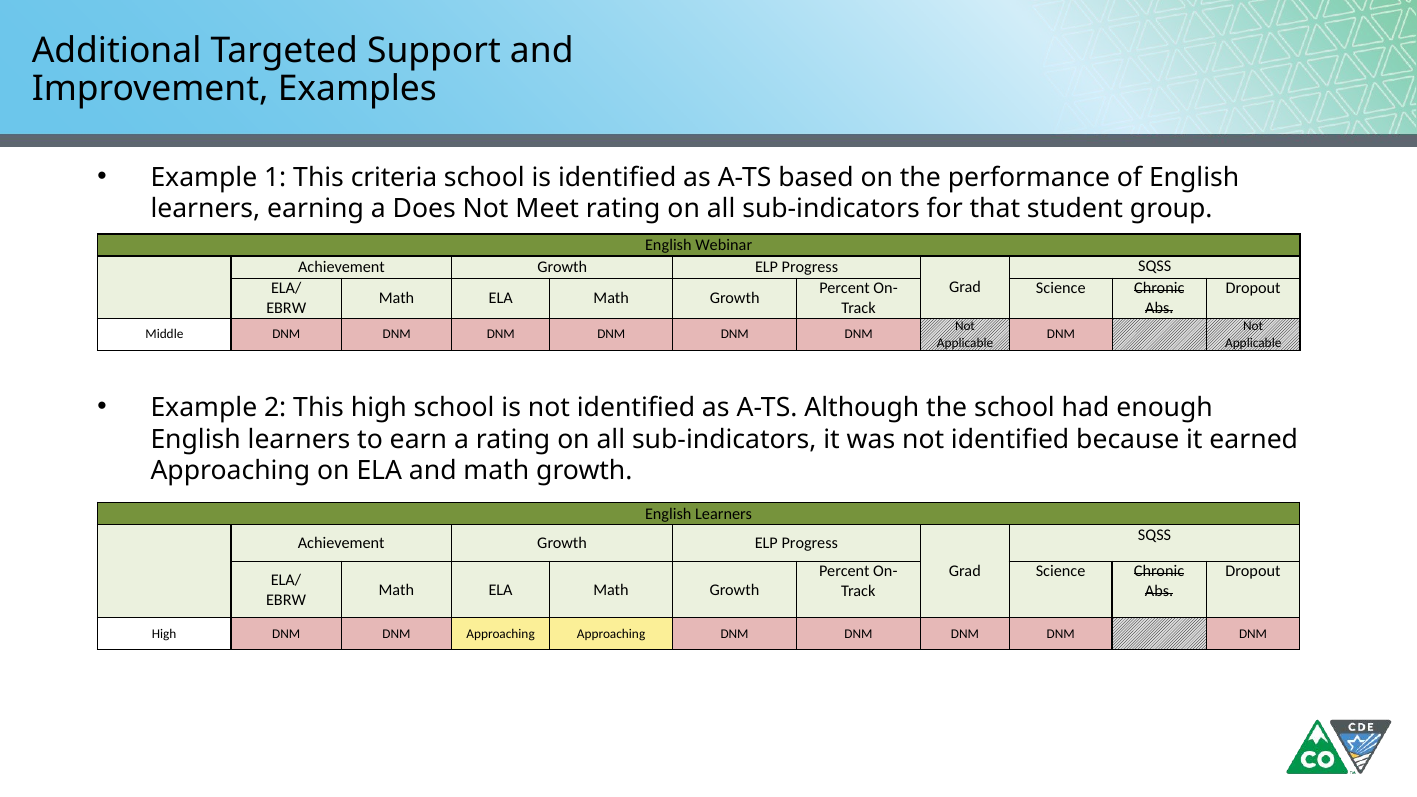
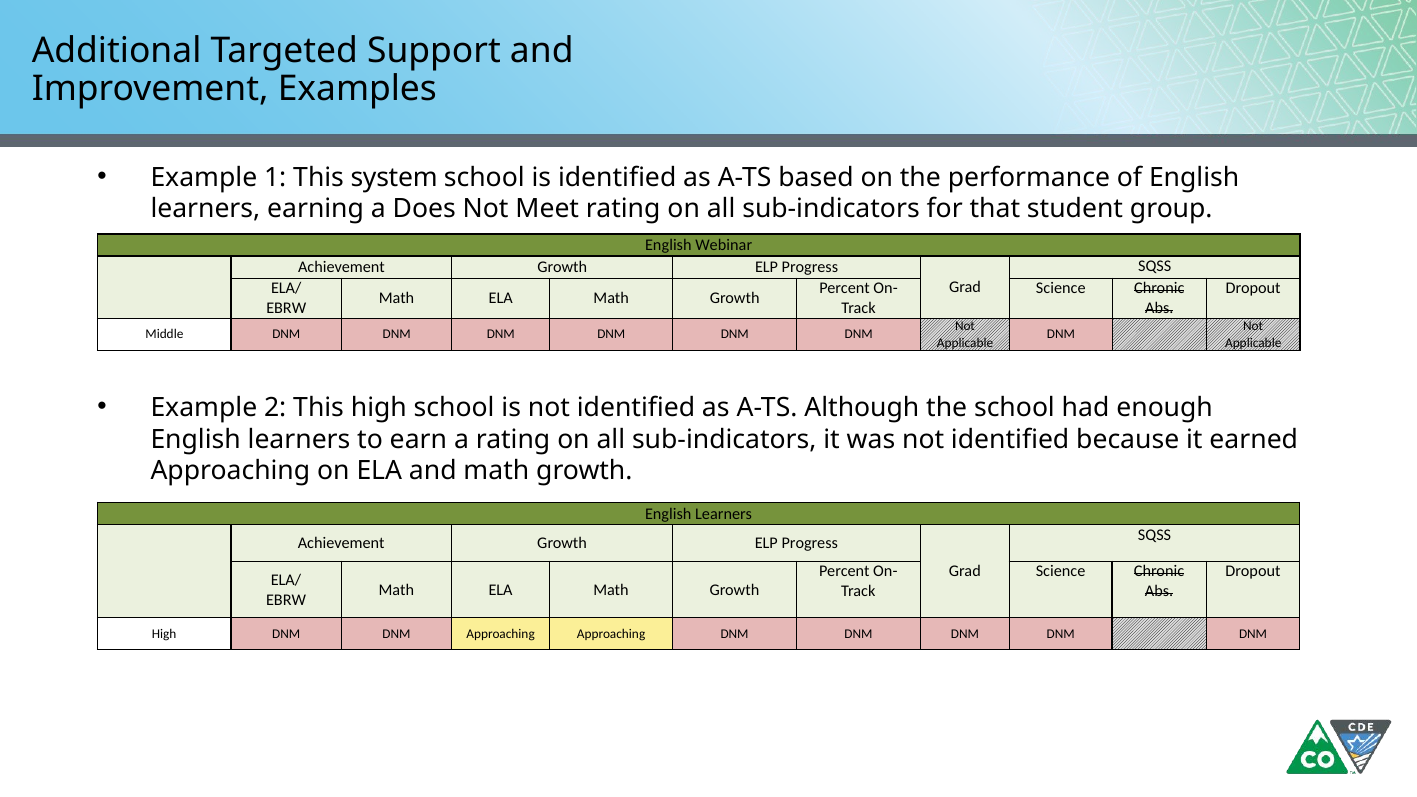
criteria: criteria -> system (394, 177)
